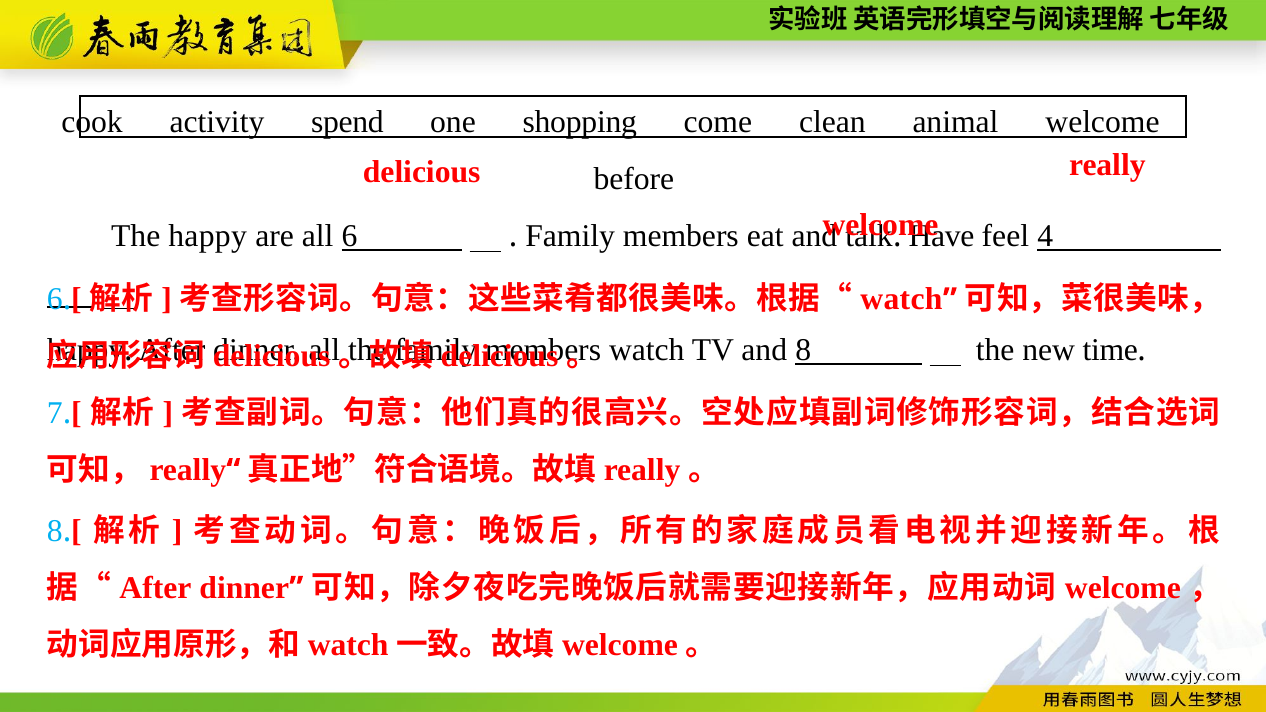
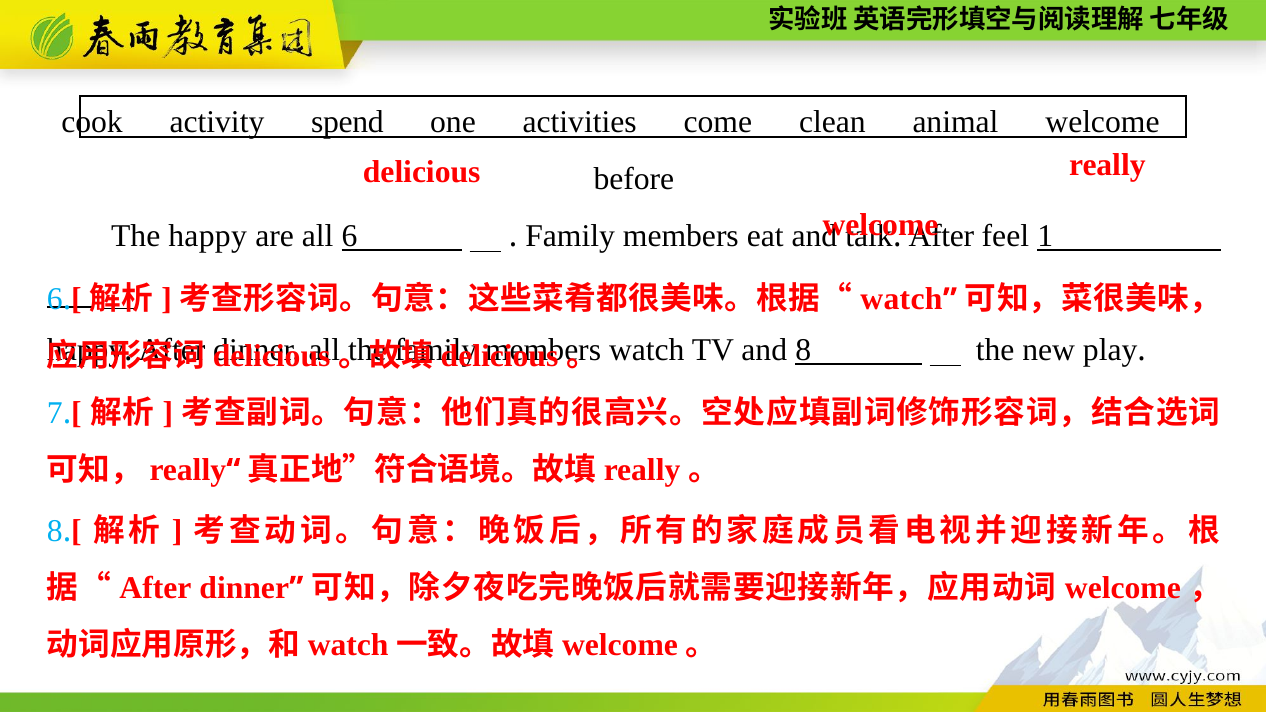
shopping: shopping -> activities (580, 122)
Have: Have -> After (941, 236)
4: 4 -> 1 (1045, 236)
time: time -> play (1110, 350)
